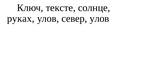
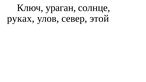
тексте: тексте -> ураган (61, 8)
север улов: улов -> этой (99, 19)
